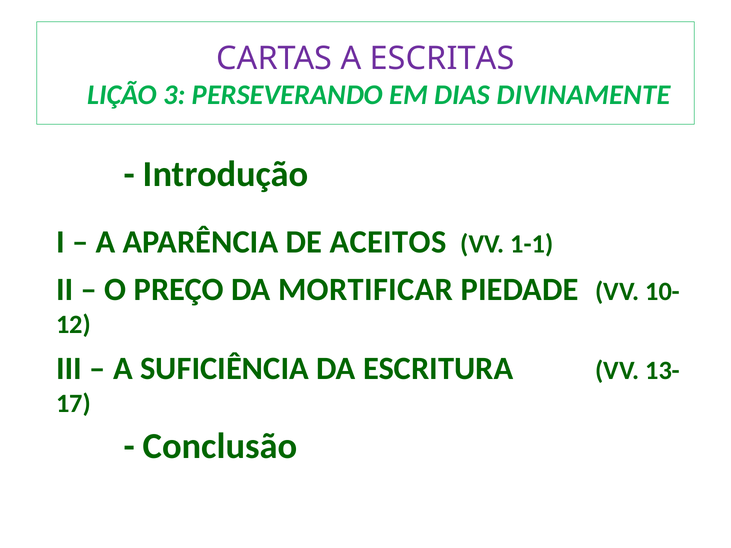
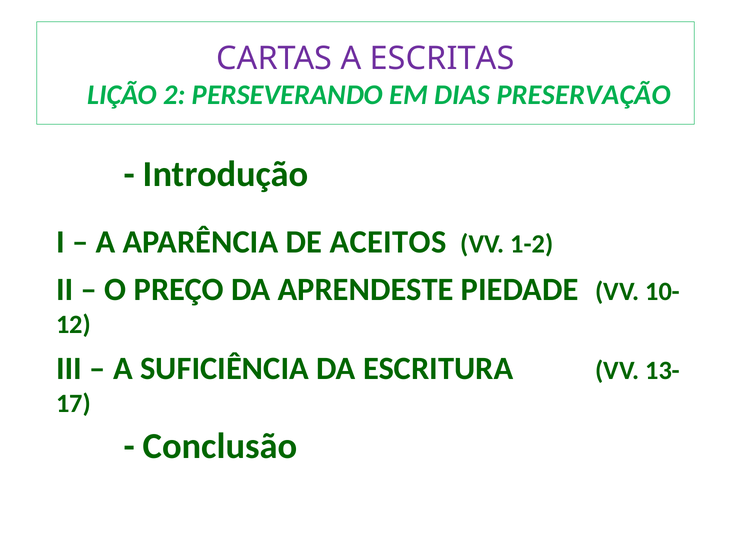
3: 3 -> 2 (174, 95)
DIVINAMENTE: DIVINAMENTE -> PRESERVAÇÃO (584, 95)
1-1: 1-1 -> 1-2 (532, 244)
MORTIFICAR: MORTIFICAR -> APRENDESTE (366, 290)
